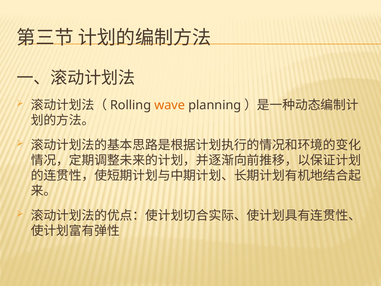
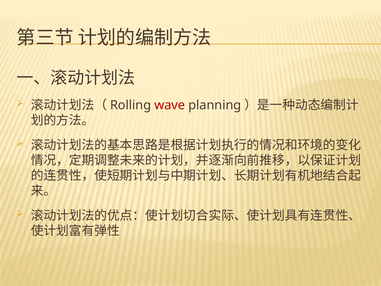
wave colour: orange -> red (170, 105)
